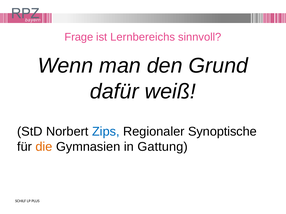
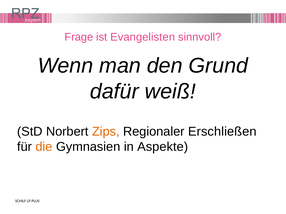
Lernbereichs: Lernbereichs -> Evangelisten (143, 37)
Zips colour: blue -> orange (106, 132)
Synoptische: Synoptische -> Erschließen (222, 132)
Gattung: Gattung -> Aspekte (163, 147)
